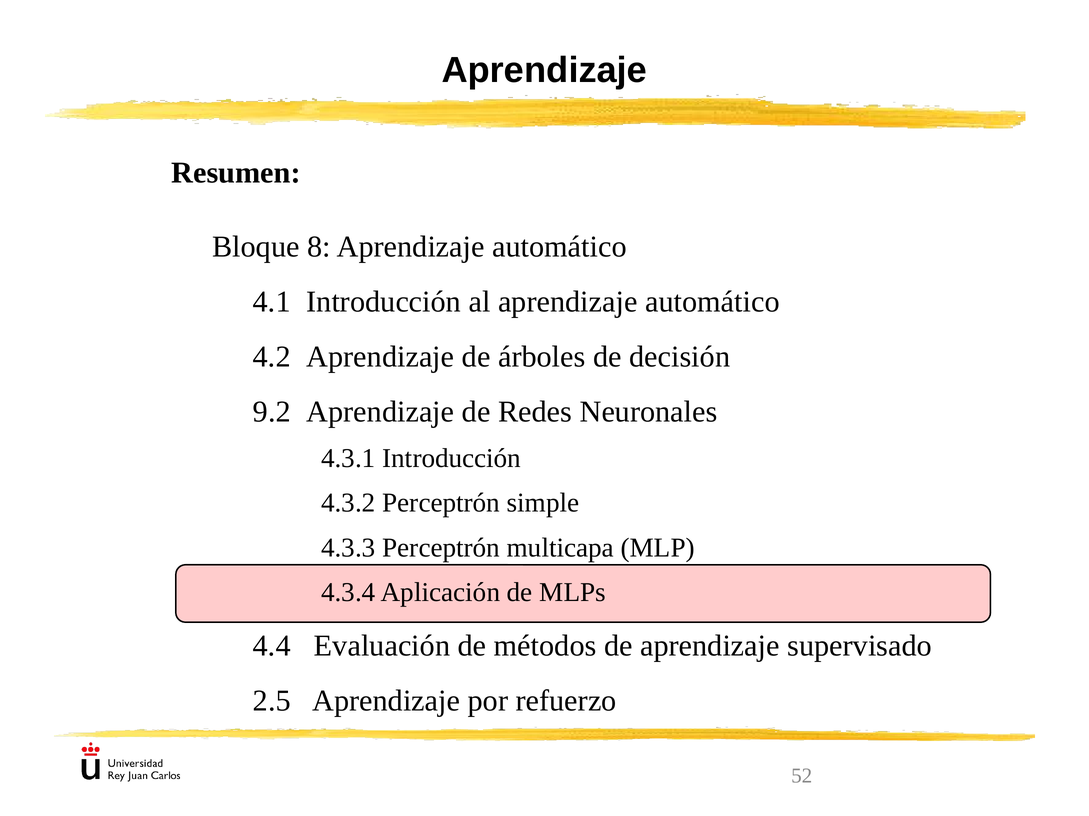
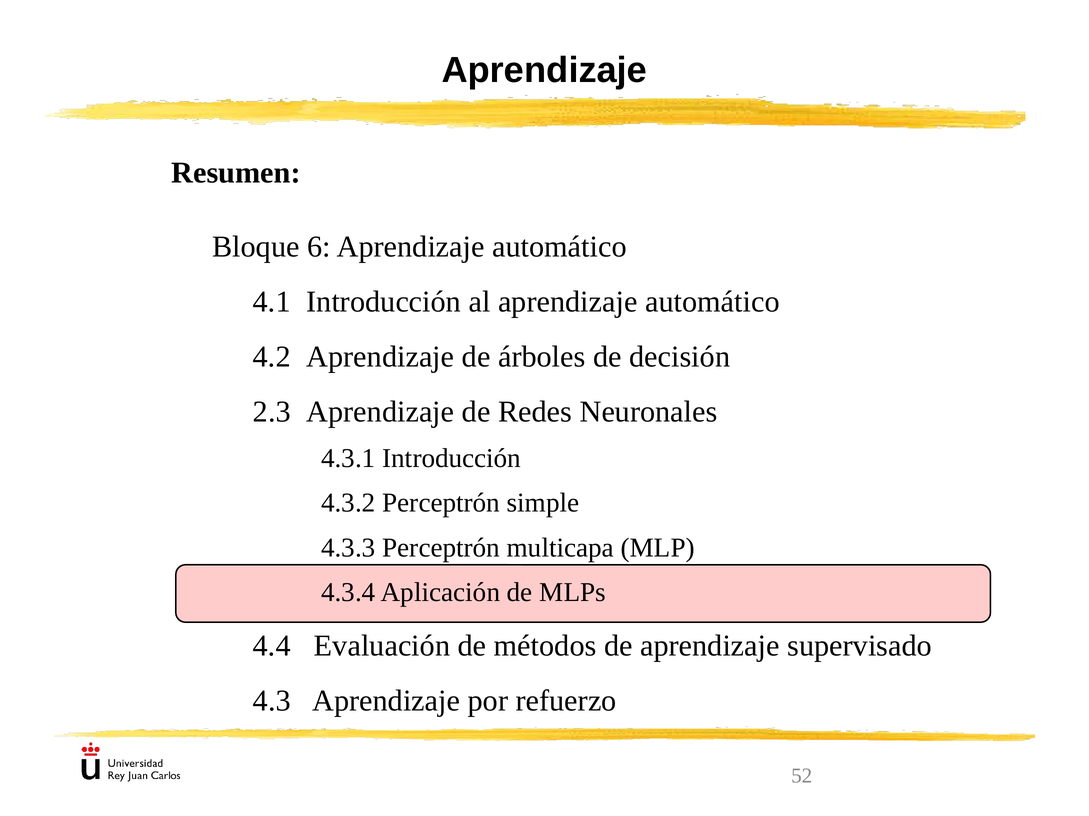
8: 8 -> 6 (319, 247)
9.2: 9.2 -> 2.3 (272, 412)
2.5: 2.5 -> 4.3 (272, 701)
